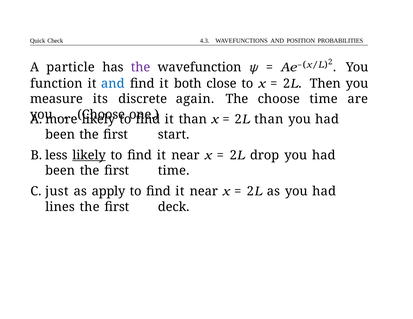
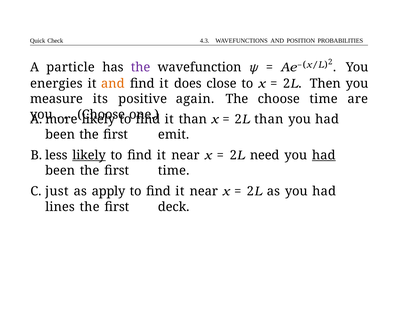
function: function -> energies (56, 84)
and colour: blue -> orange (113, 84)
both: both -> does (188, 84)
discrete: discrete -> positive (143, 99)
start: start -> emit (174, 135)
drop: drop -> need (265, 155)
had underline: none -> present (324, 155)
